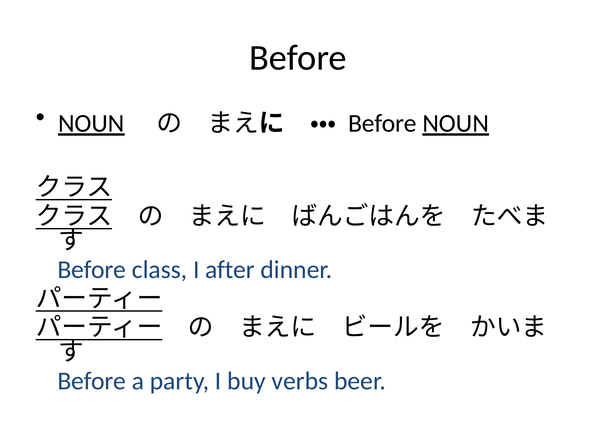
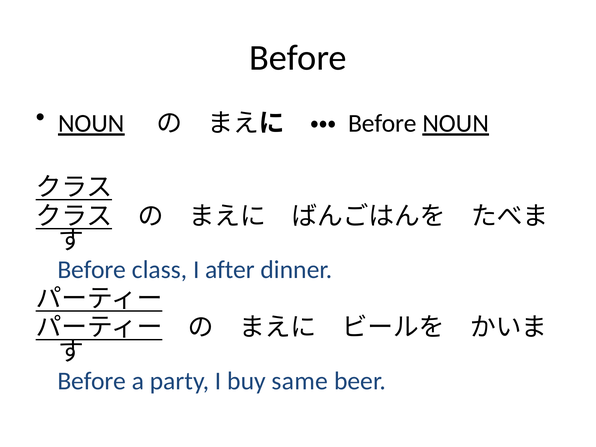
verbs: verbs -> same (300, 381)
